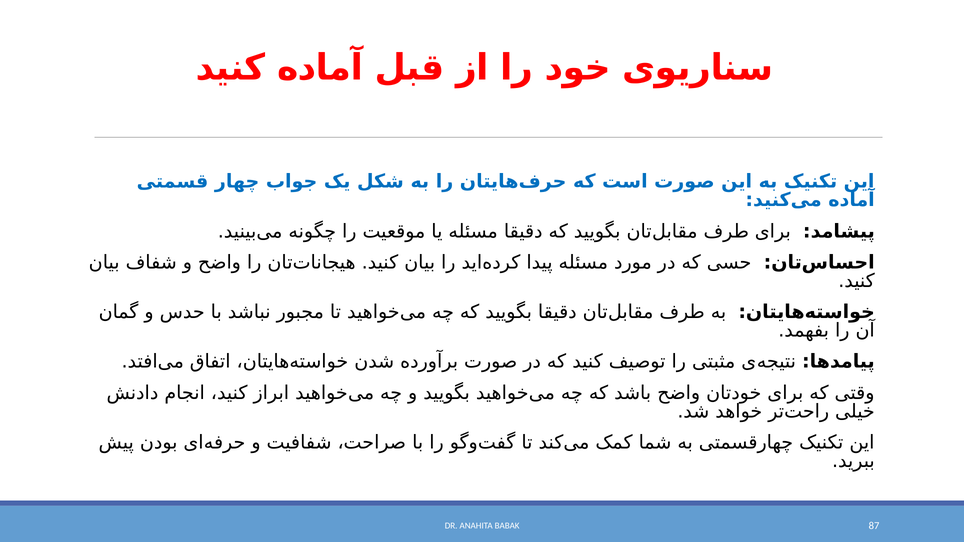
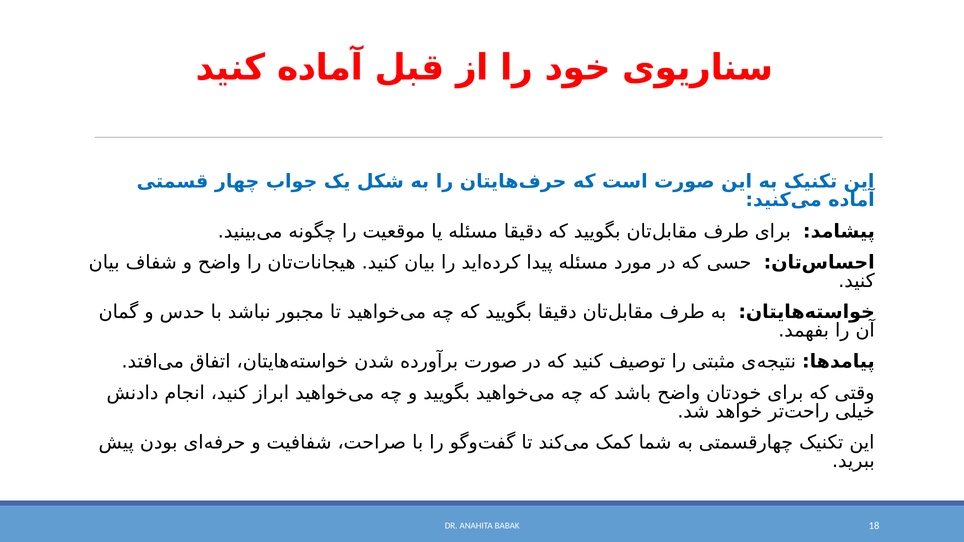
87: 87 -> 18 (874, 526)
